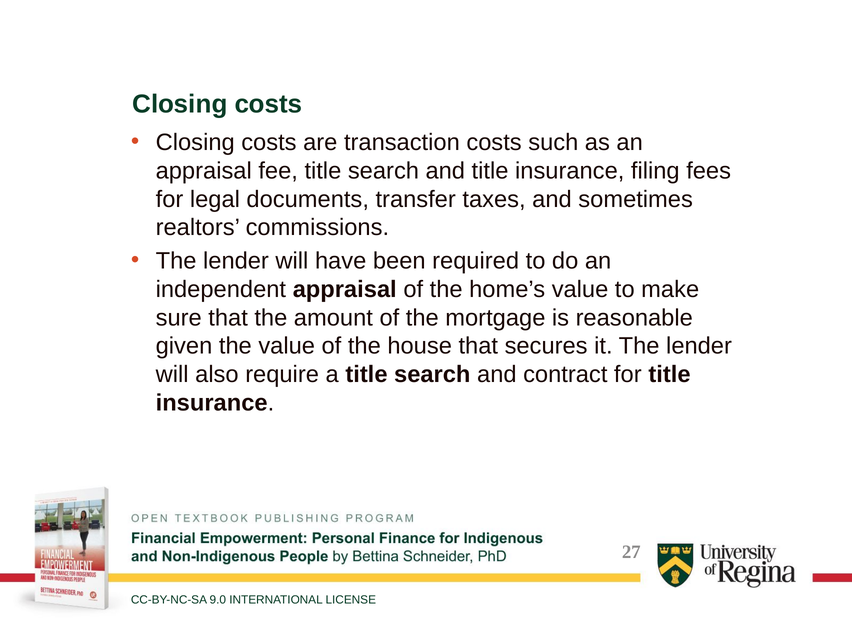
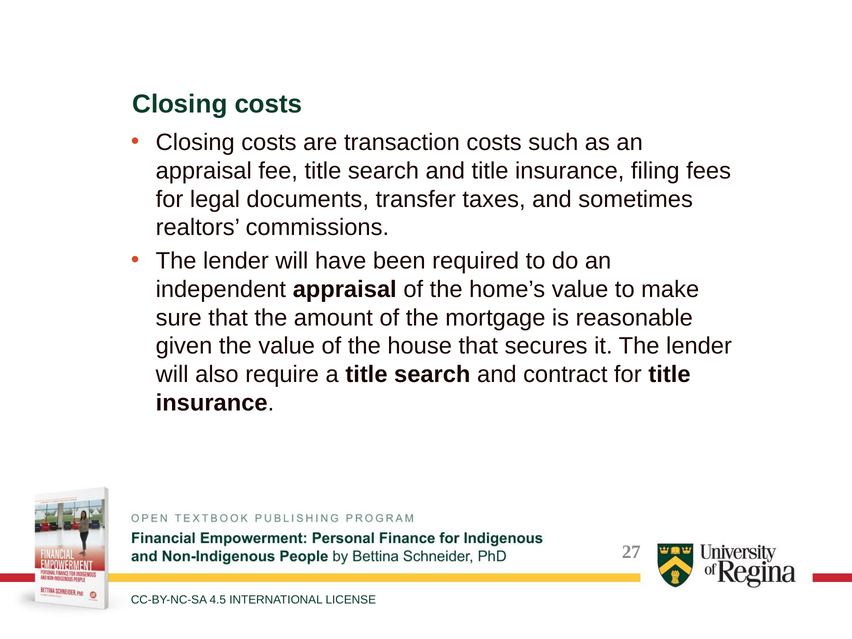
9.0: 9.0 -> 4.5 (218, 600)
